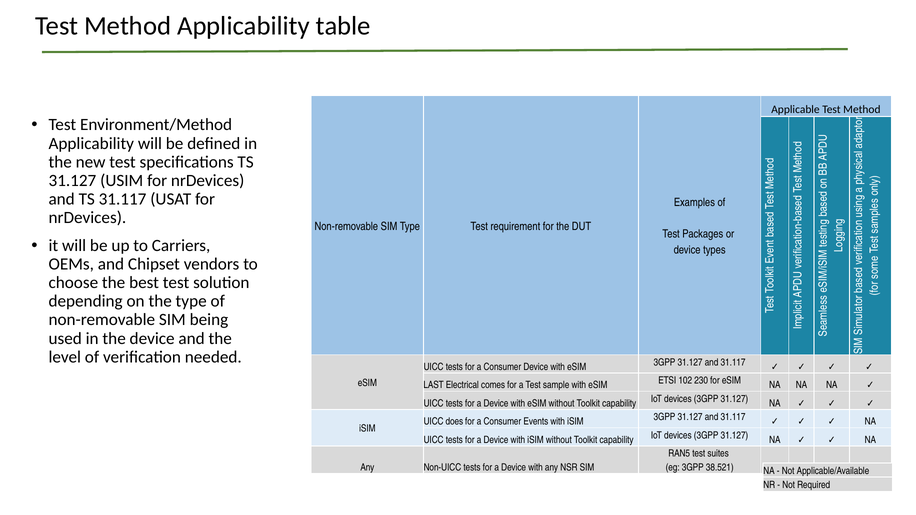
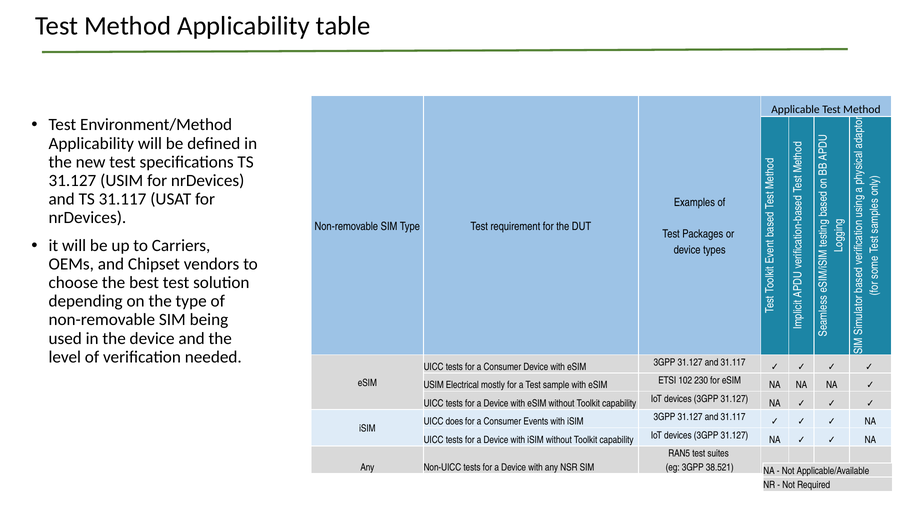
LAST: LAST -> USIM (434, 385)
comes: comes -> mostly (493, 385)
